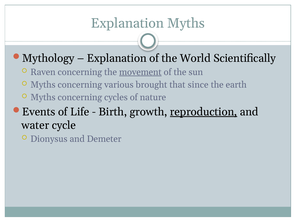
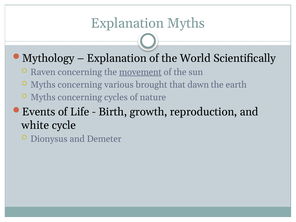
since: since -> dawn (198, 85)
reproduction underline: present -> none (204, 112)
water: water -> white (35, 125)
